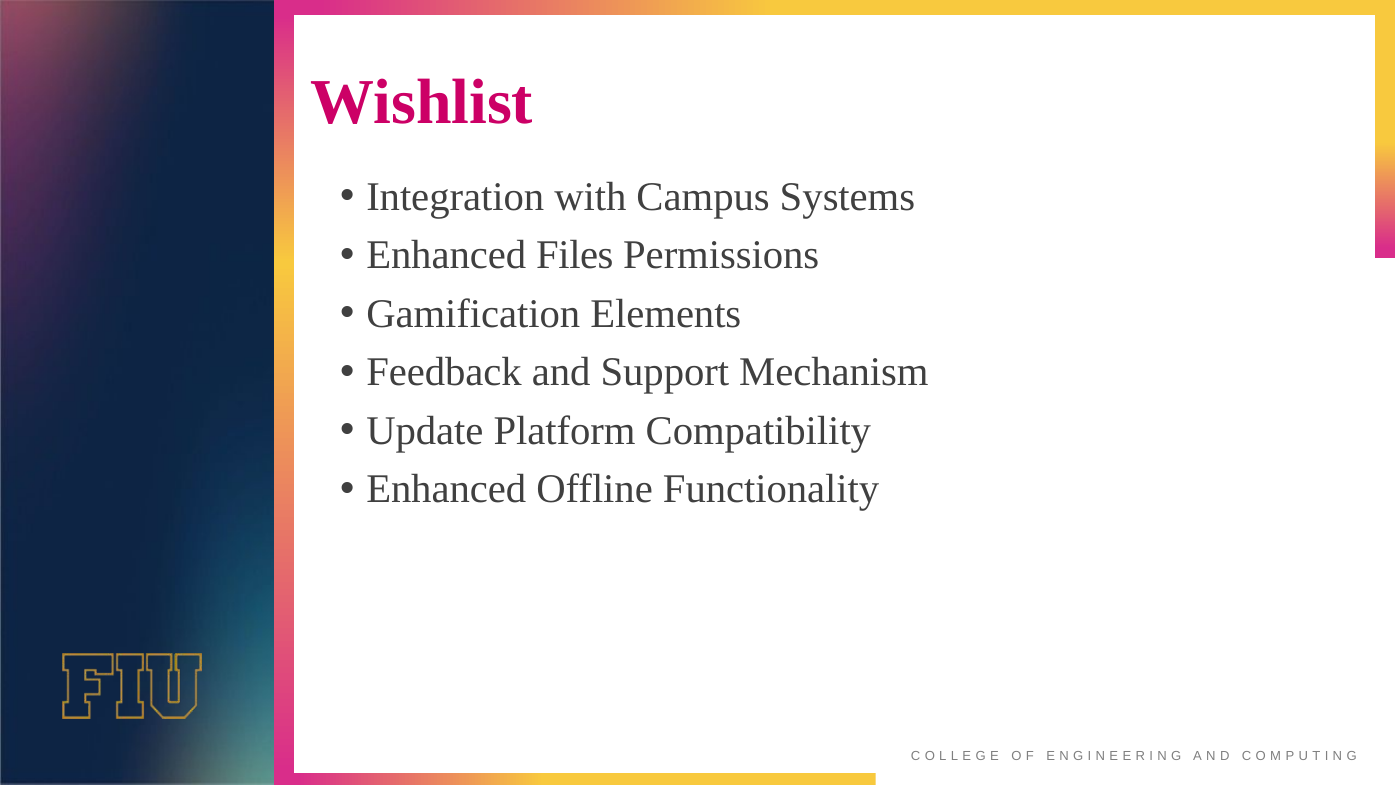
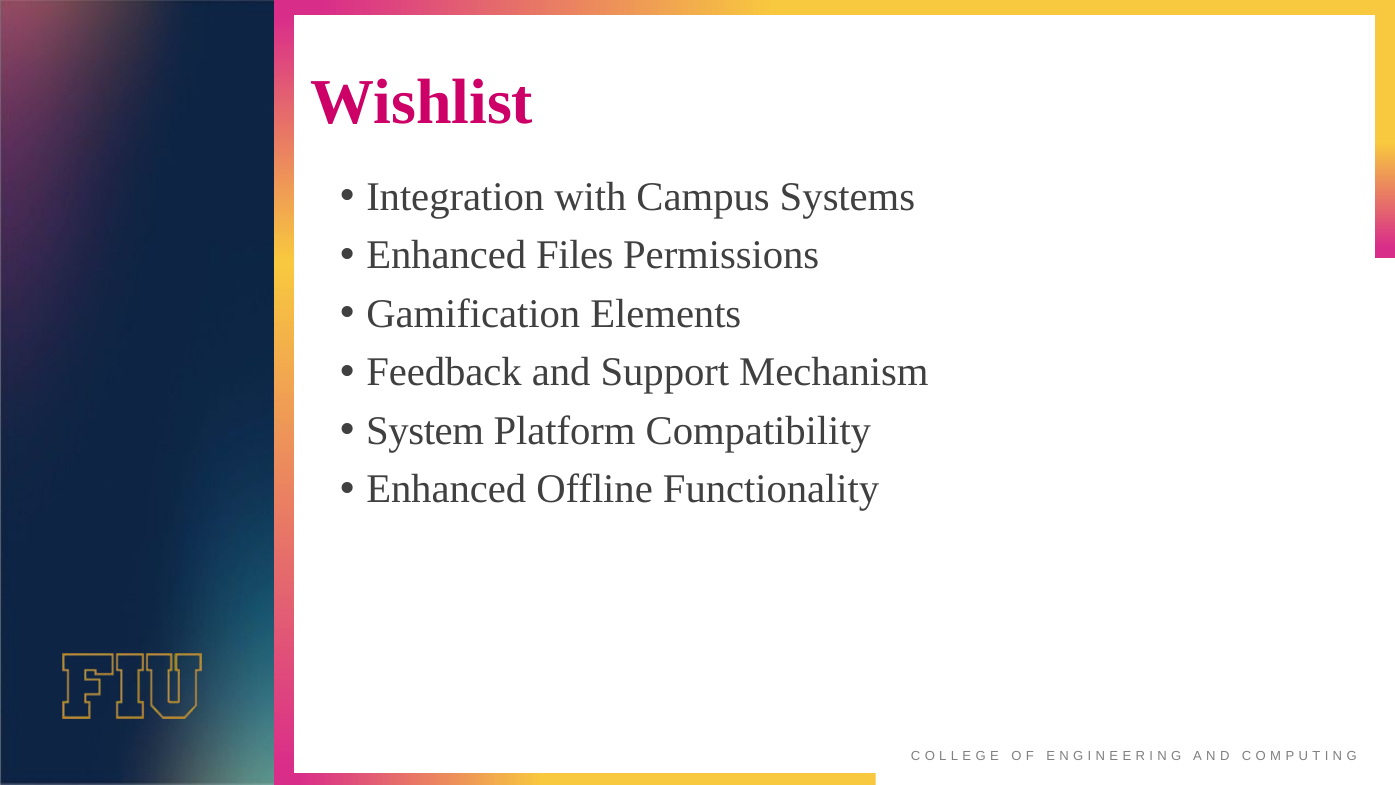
Update: Update -> System (425, 431)
